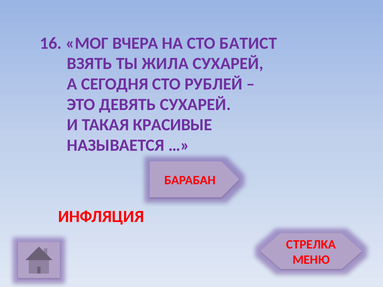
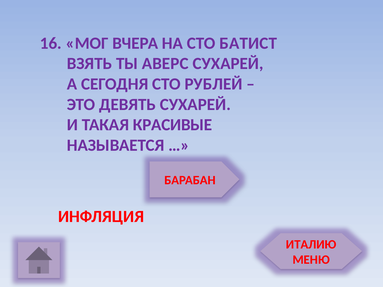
ЖИЛА: ЖИЛА -> АВЕРС (165, 64)
СТРЕЛКА: СТРЕЛКА -> ИТАЛИЮ (311, 245)
